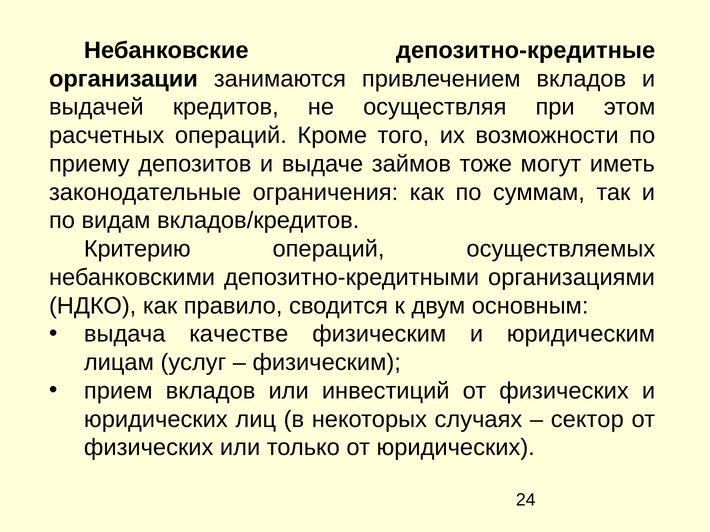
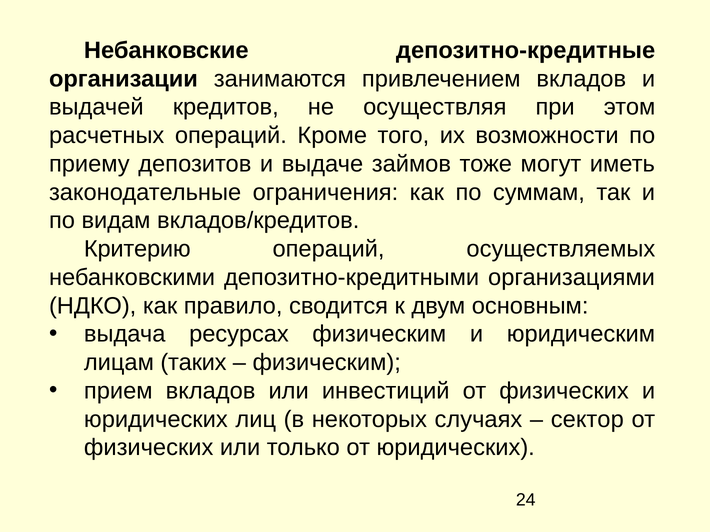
качестве: качестве -> ресурсах (239, 334)
услуг: услуг -> таких (193, 363)
